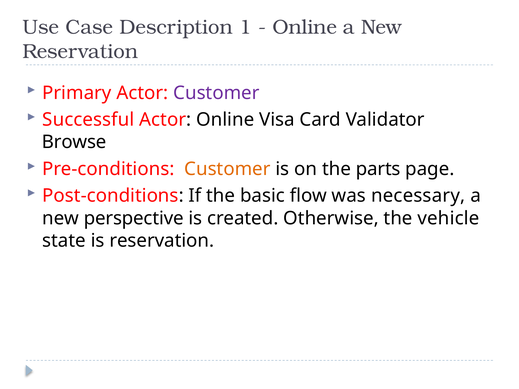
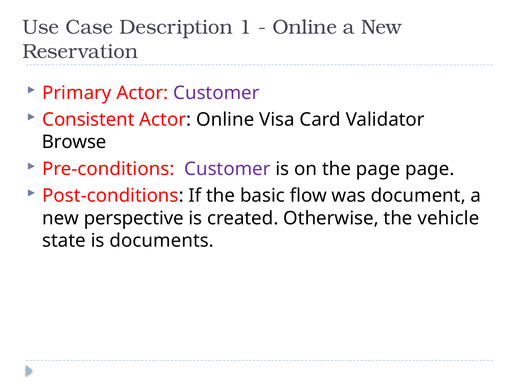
Successful: Successful -> Consistent (88, 120)
Customer colour: orange -> purple (227, 169)
the parts: parts -> page (378, 169)
necessary: necessary -> document (418, 196)
is reservation: reservation -> documents (162, 241)
